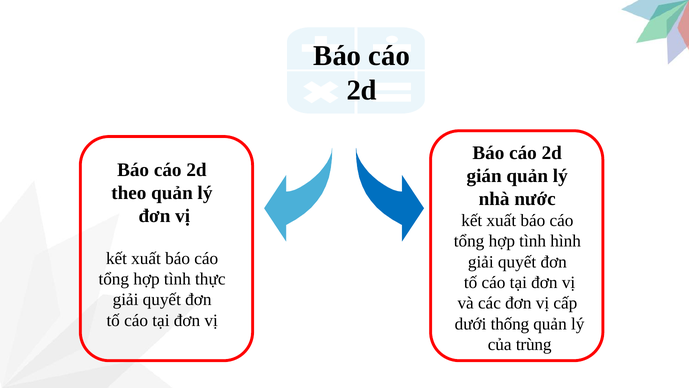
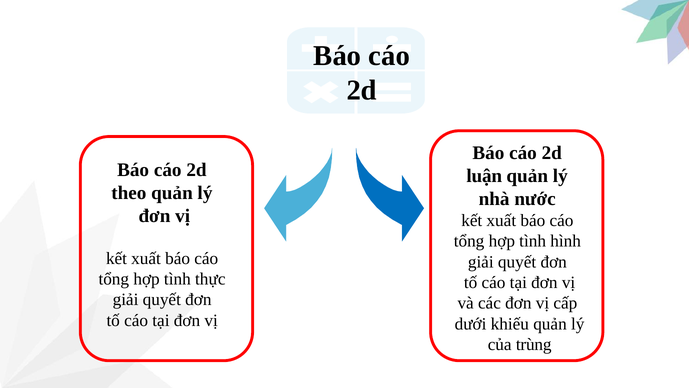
gián: gián -> luận (484, 176)
thống: thống -> khiếu (510, 324)
